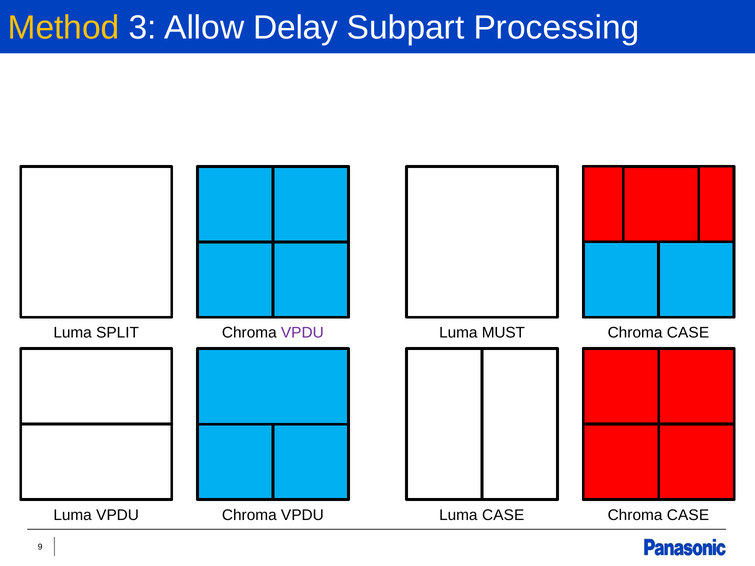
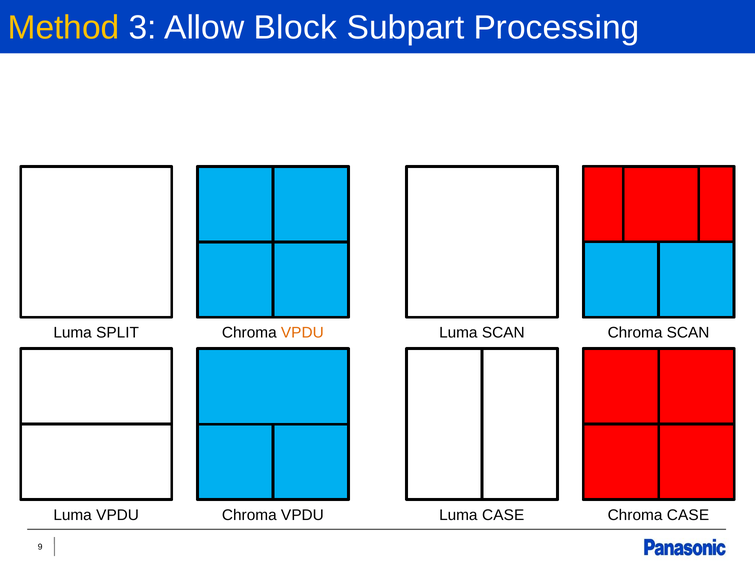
Delay: Delay -> Block (295, 28)
VPDU colour: purple -> orange (302, 333)
Luma MUST: MUST -> SCAN (503, 333)
CASE: CASE -> SCAN (688, 333)
